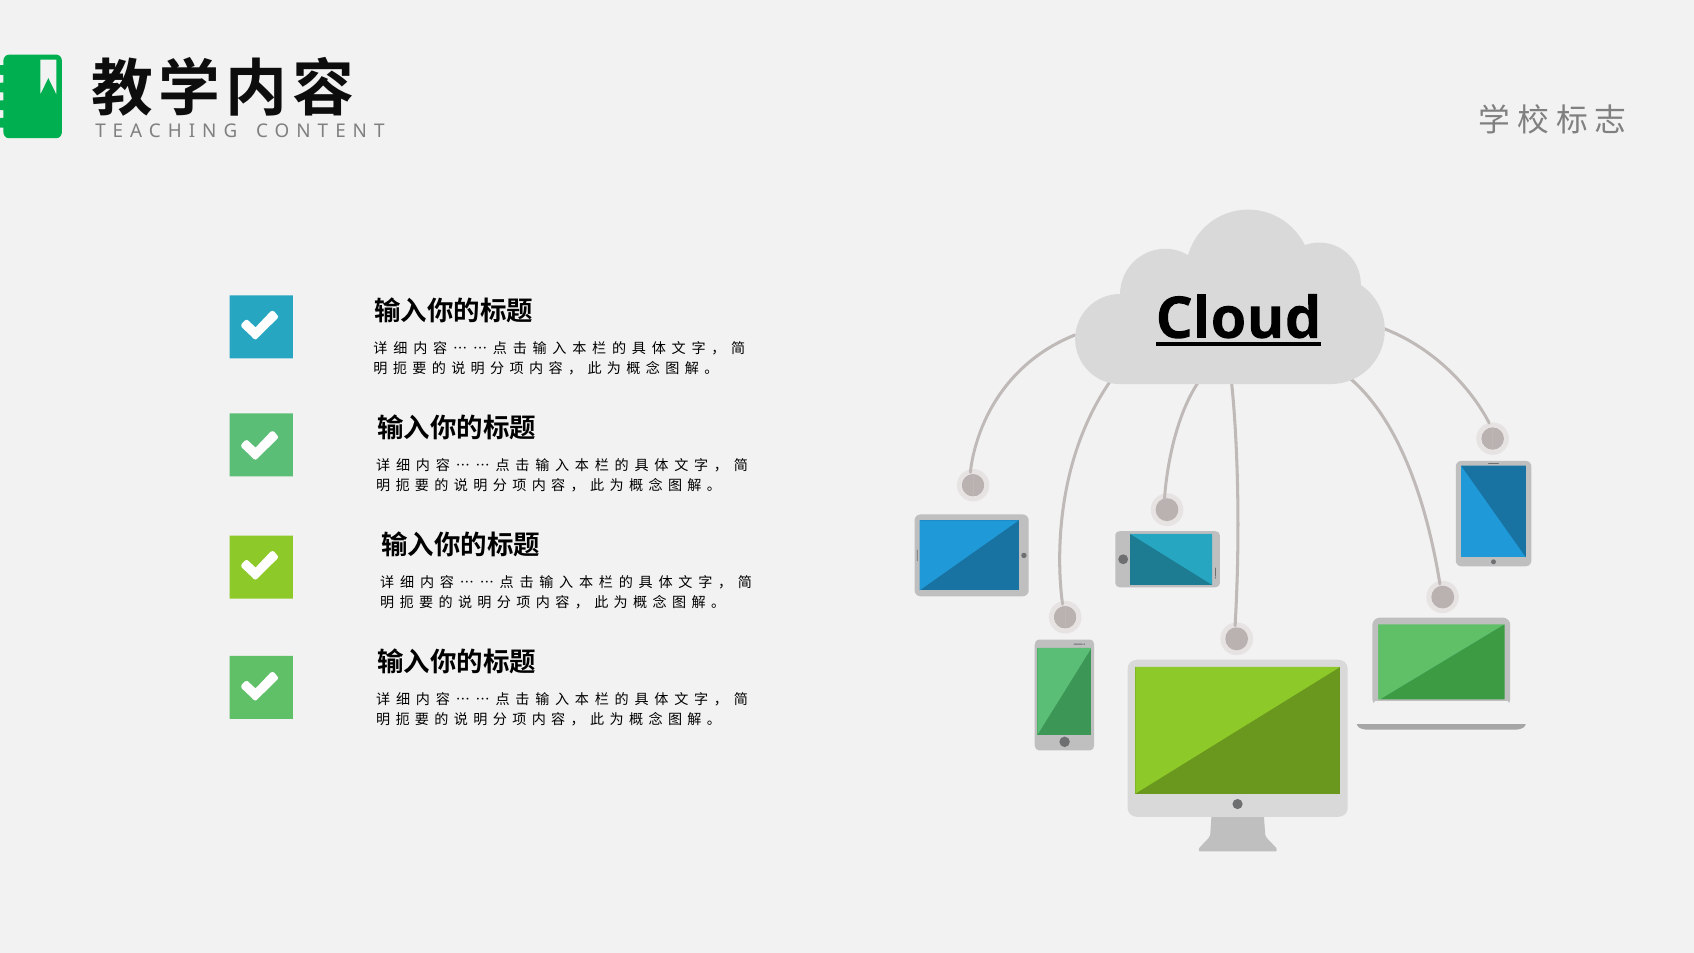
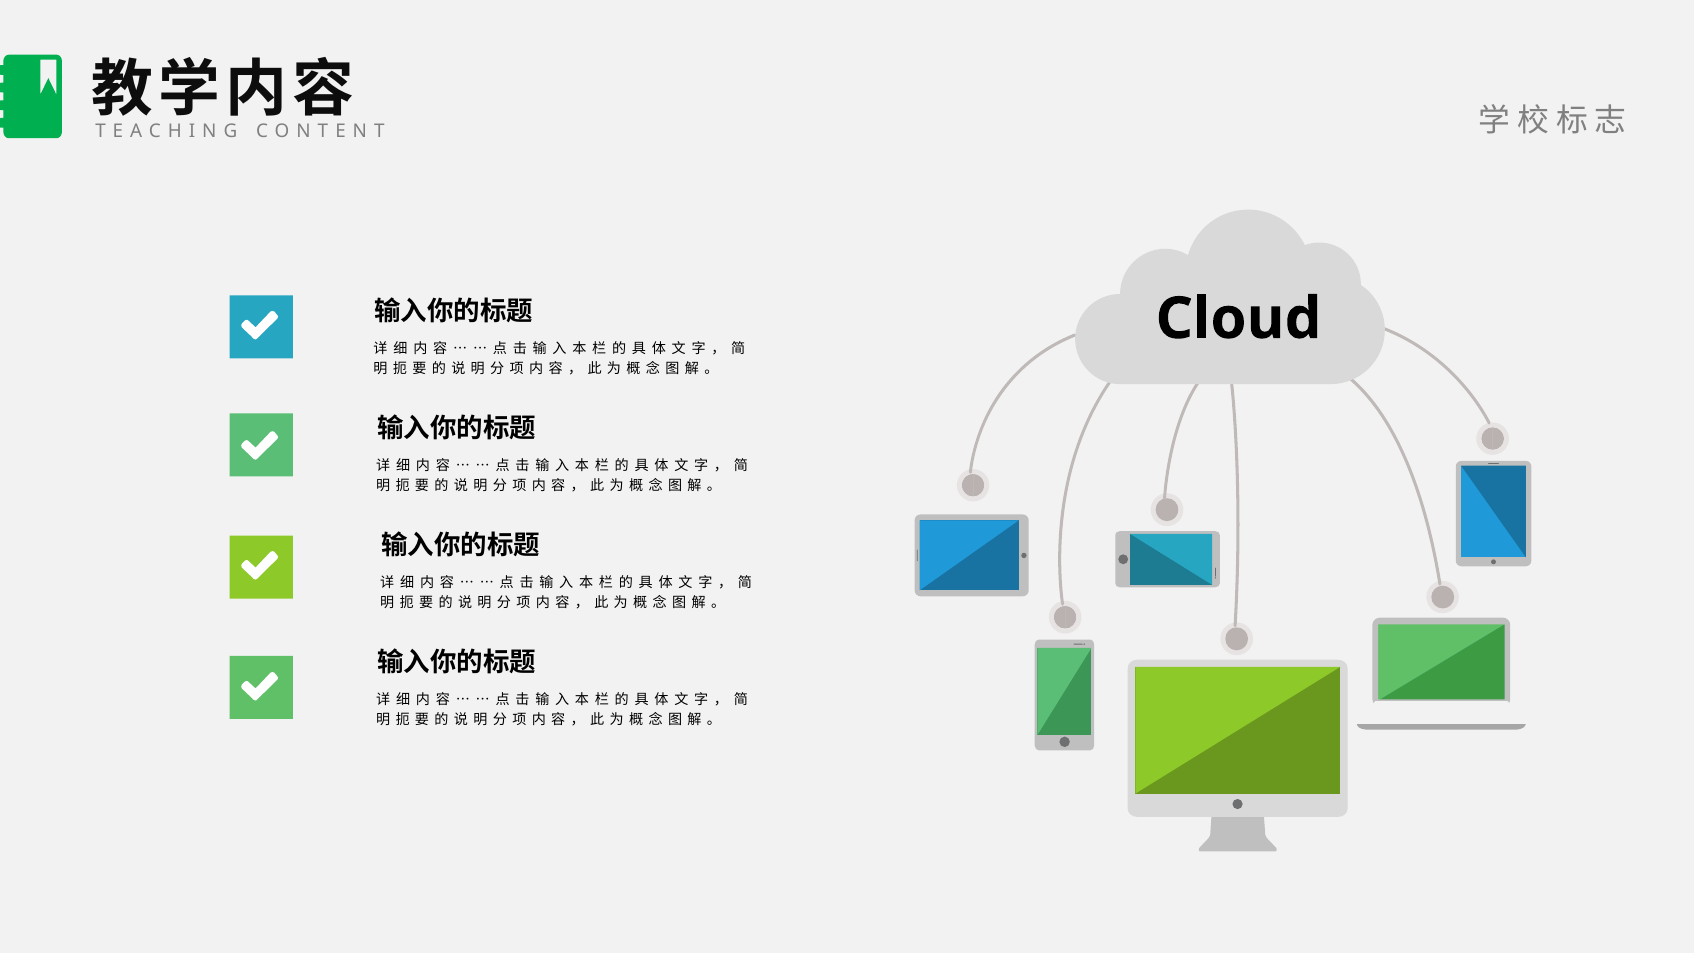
Cloud underline: present -> none (1238, 319)
